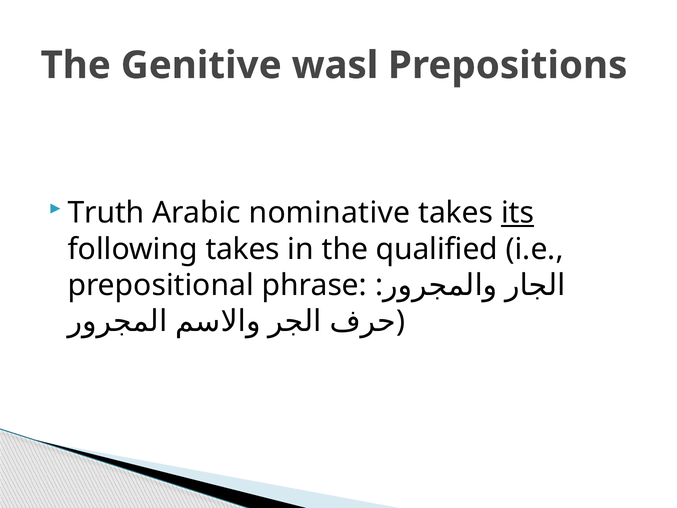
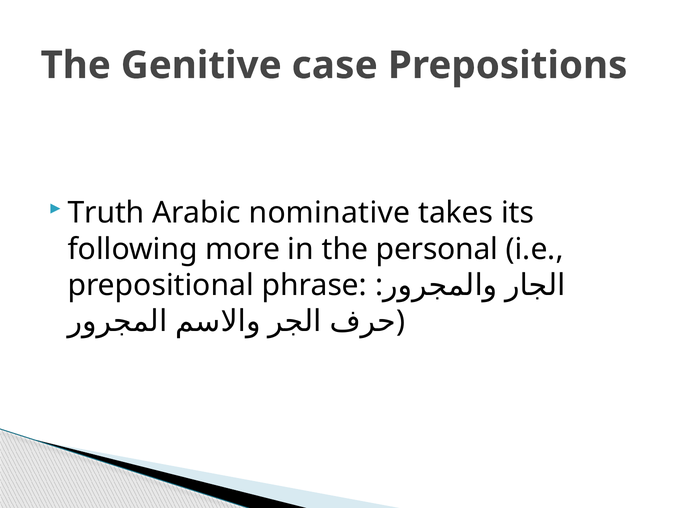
wasl: wasl -> case (335, 65)
its underline: present -> none (518, 213)
following takes: takes -> more (243, 249)
qualified: qualified -> personal (437, 249)
